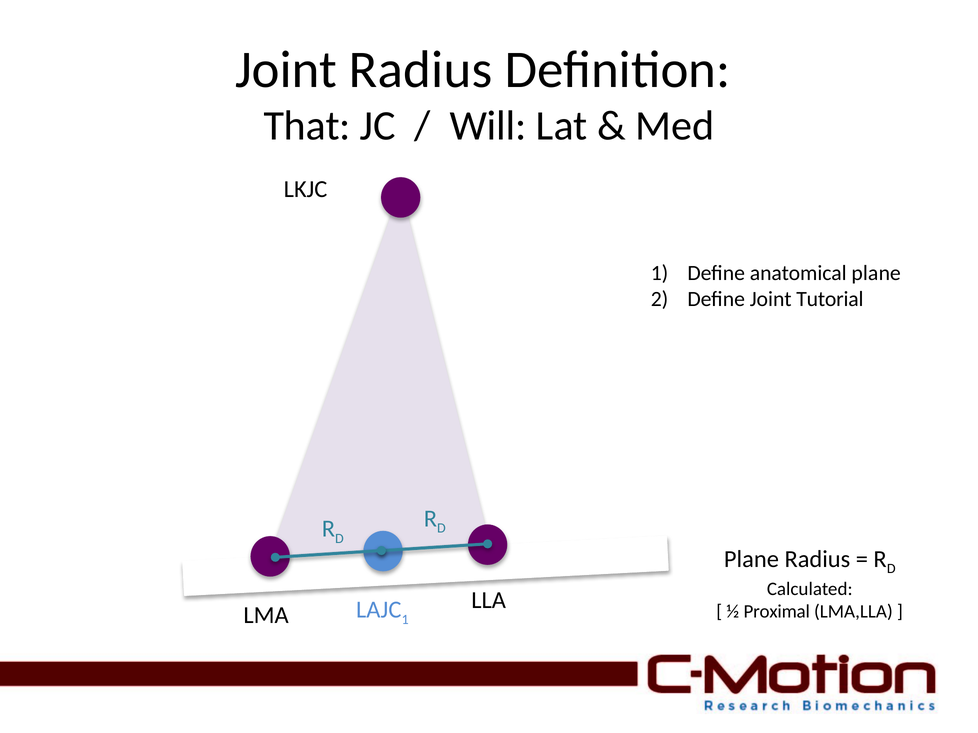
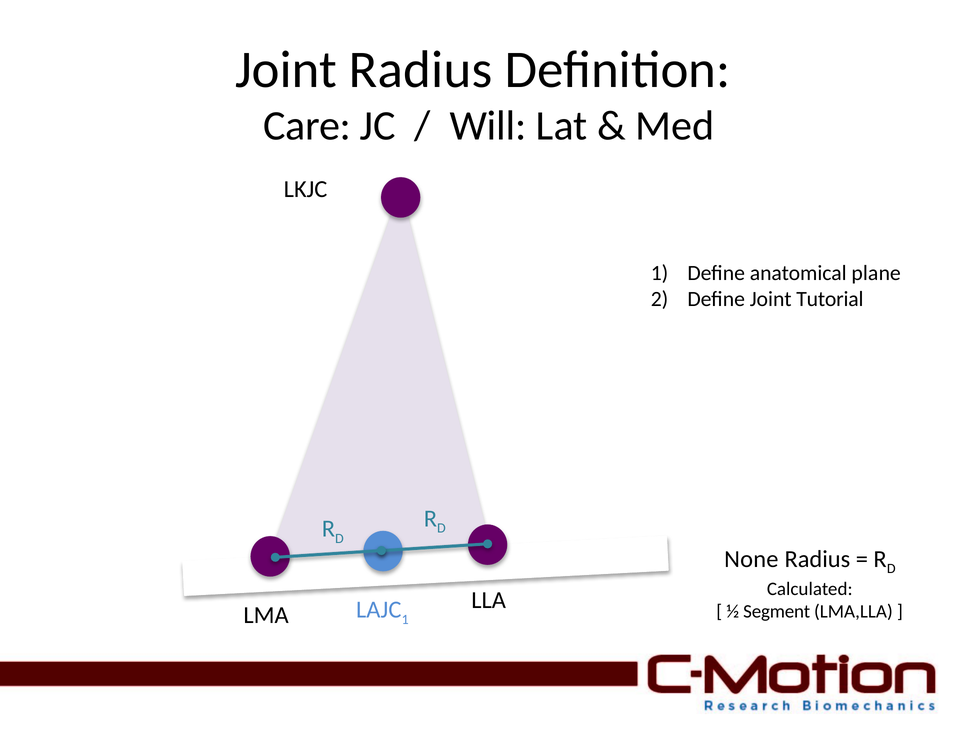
That: That -> Care (307, 126)
Plane: Plane -> None (751, 559)
Proximal: Proximal -> Segment (777, 612)
